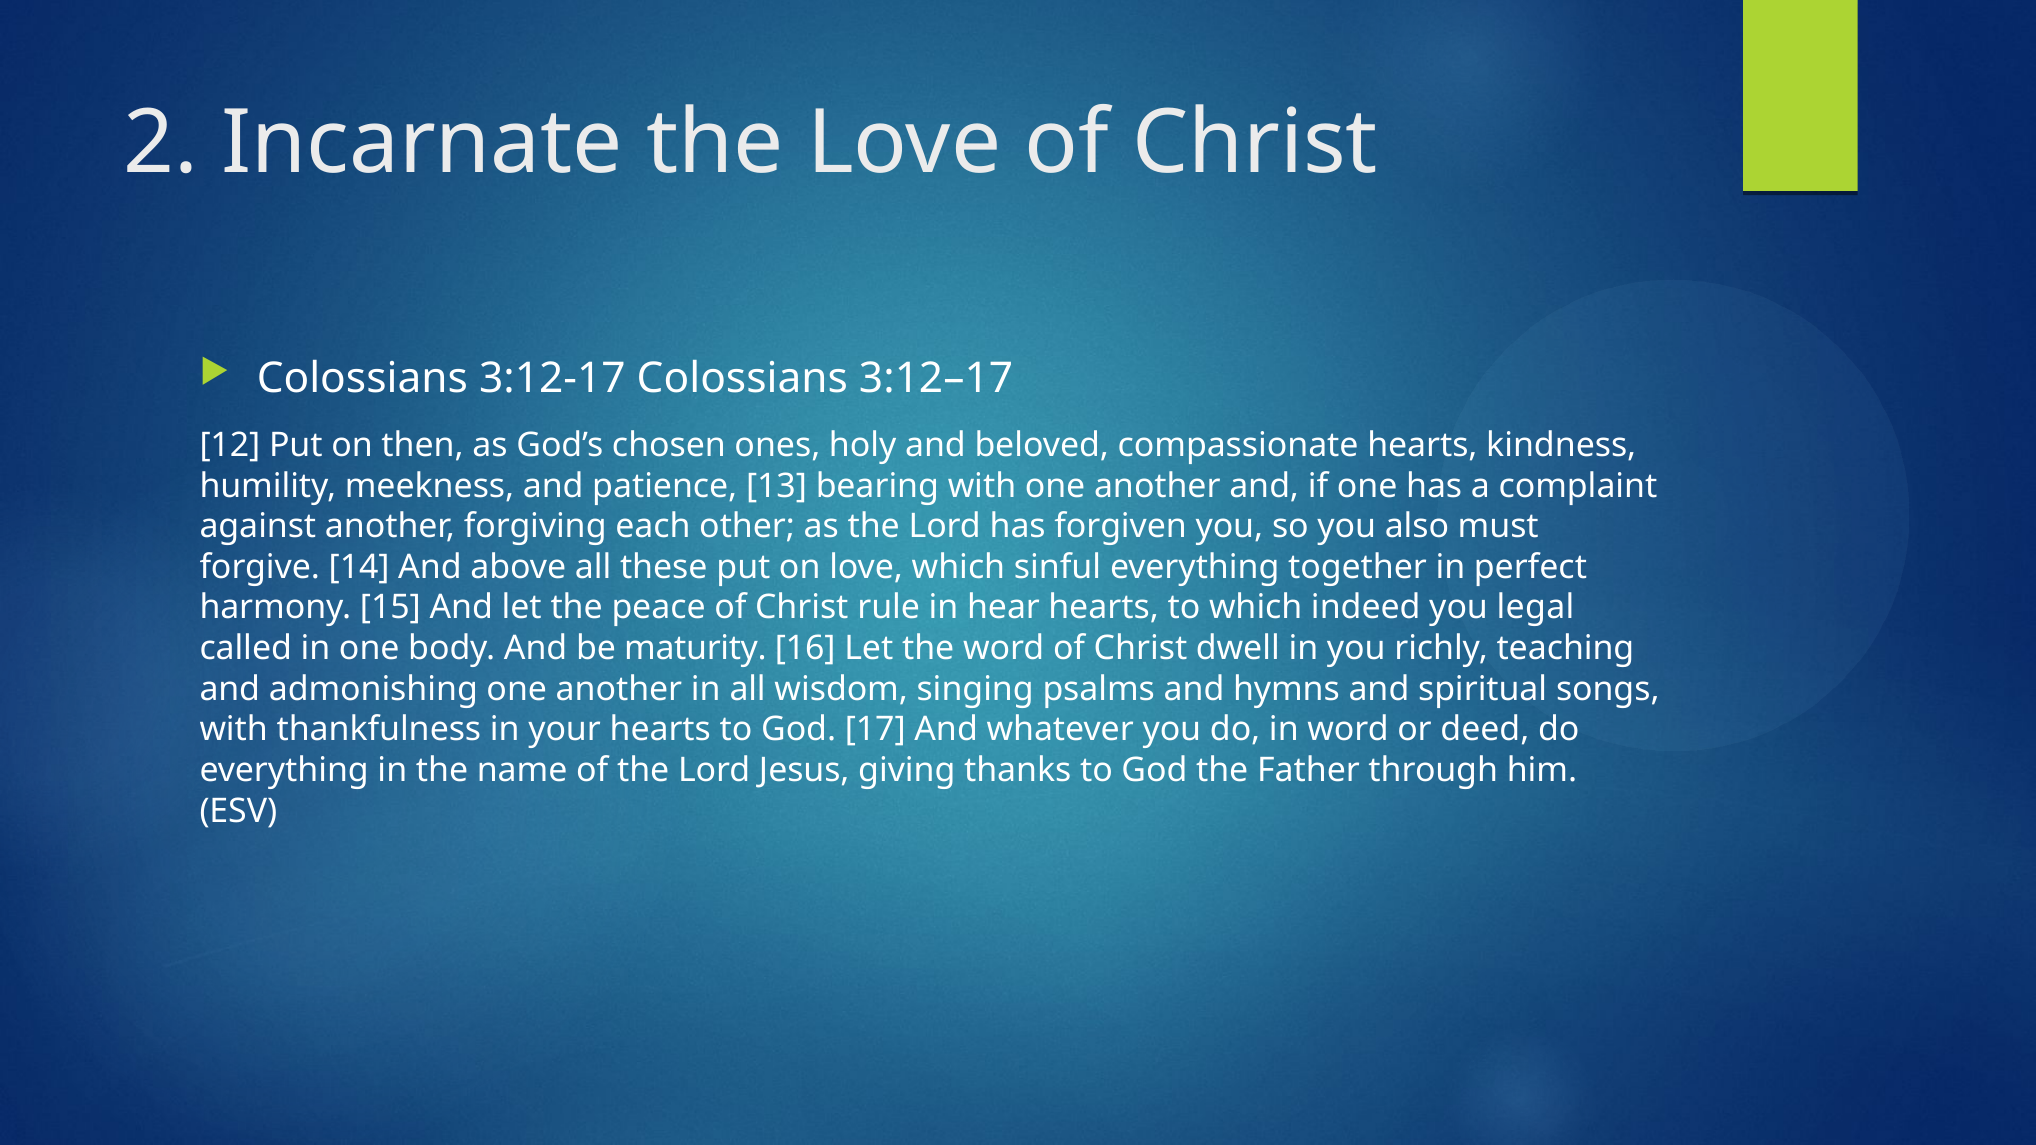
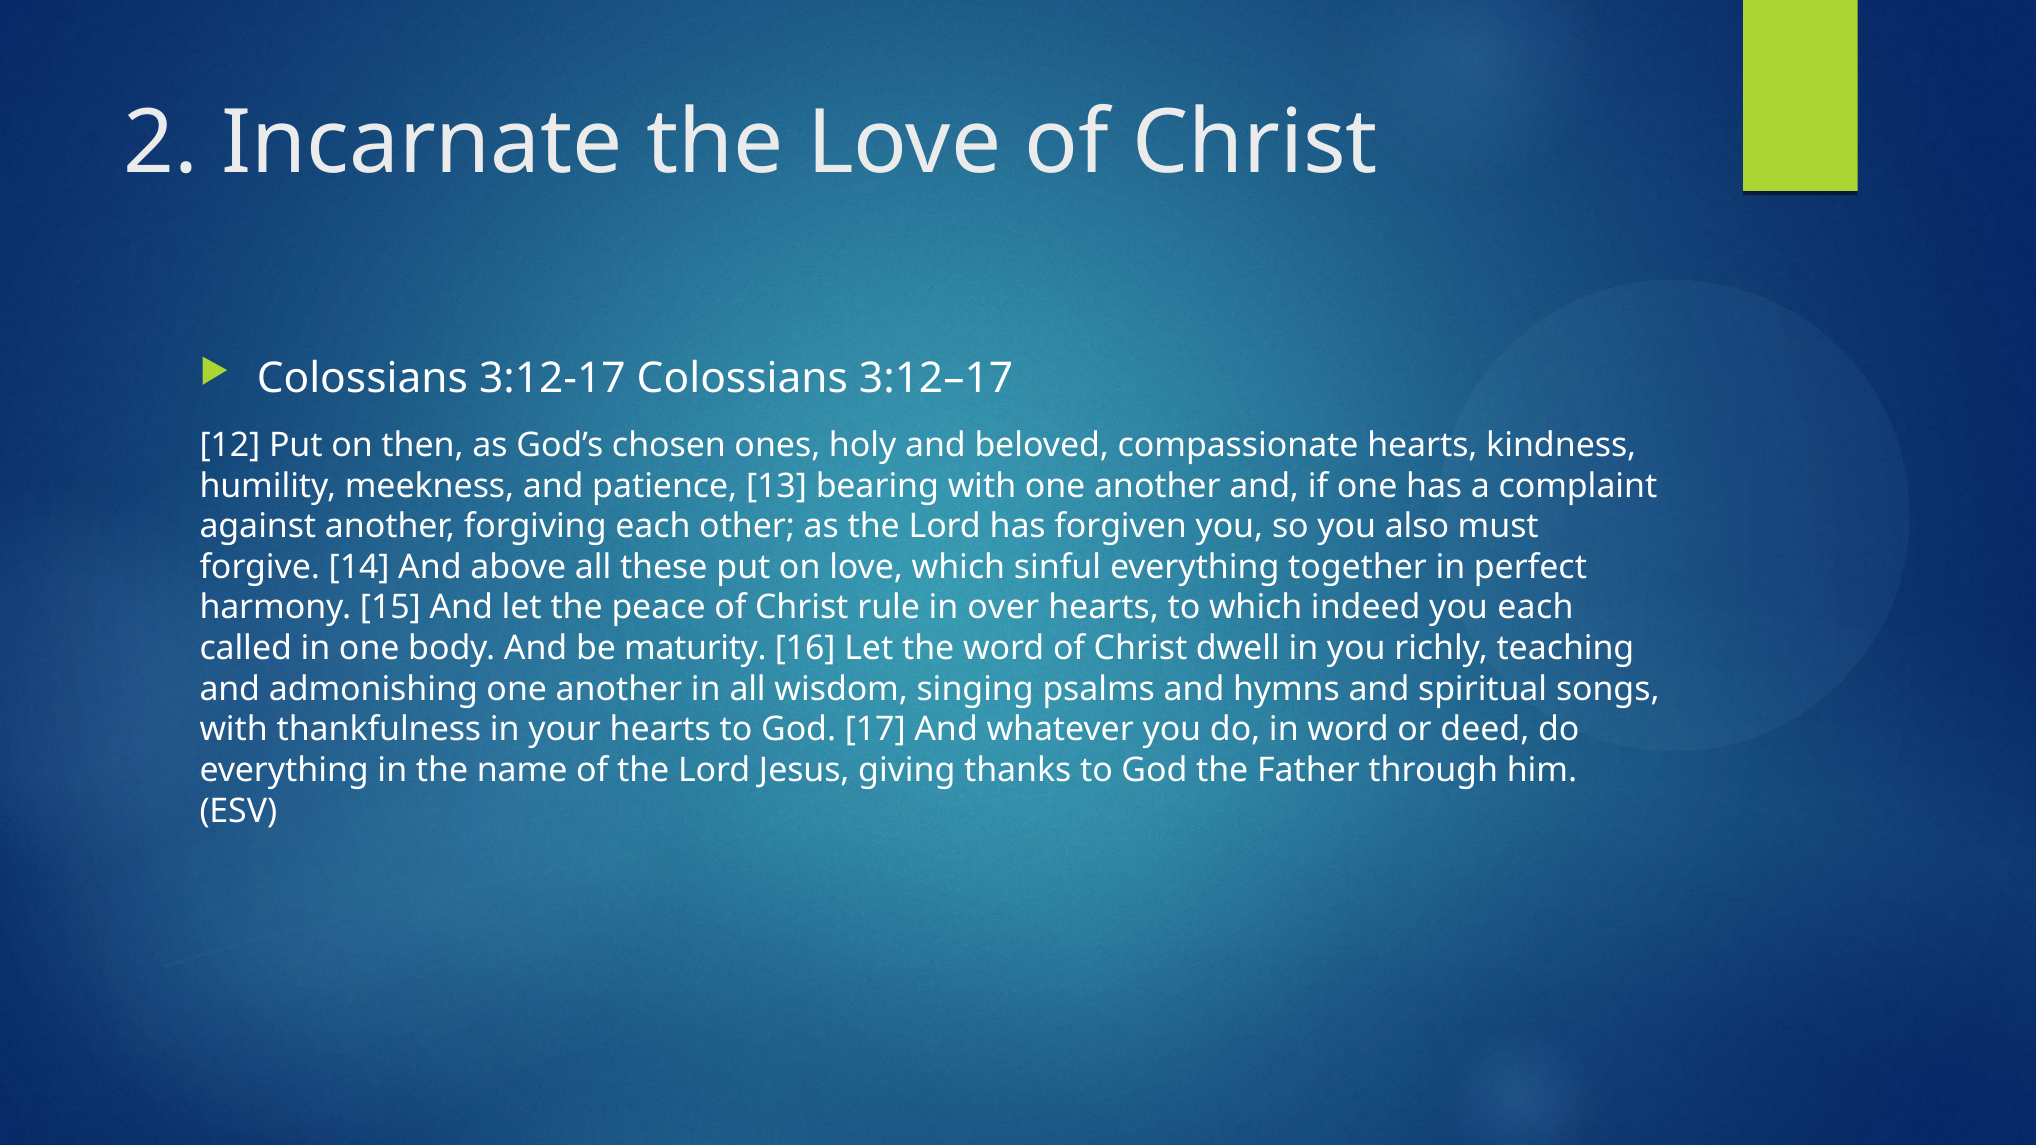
hear: hear -> over (1003, 608)
you legal: legal -> each (1535, 608)
